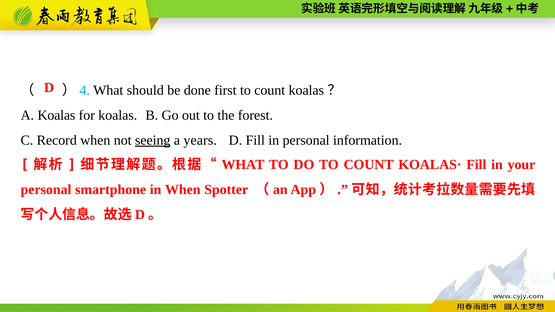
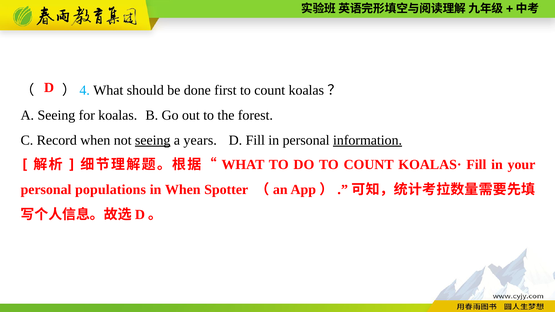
A Koalas: Koalas -> Seeing (56, 115)
information underline: none -> present (368, 140)
smartphone: smartphone -> populations (111, 190)
